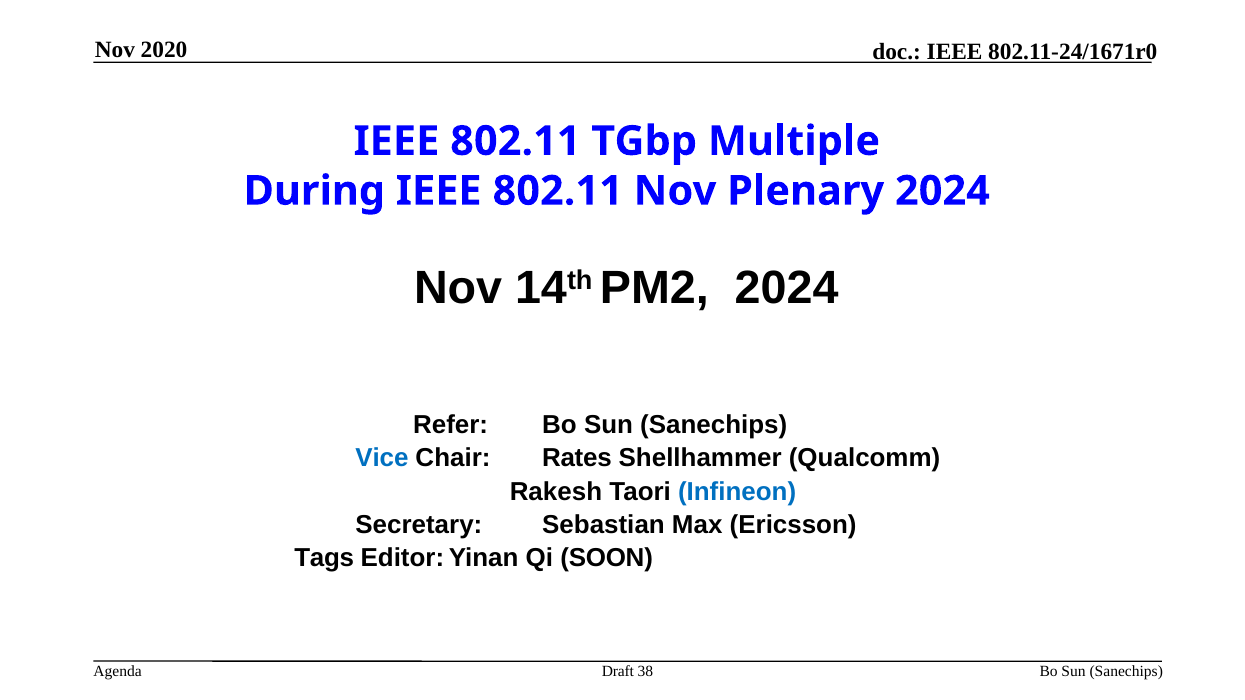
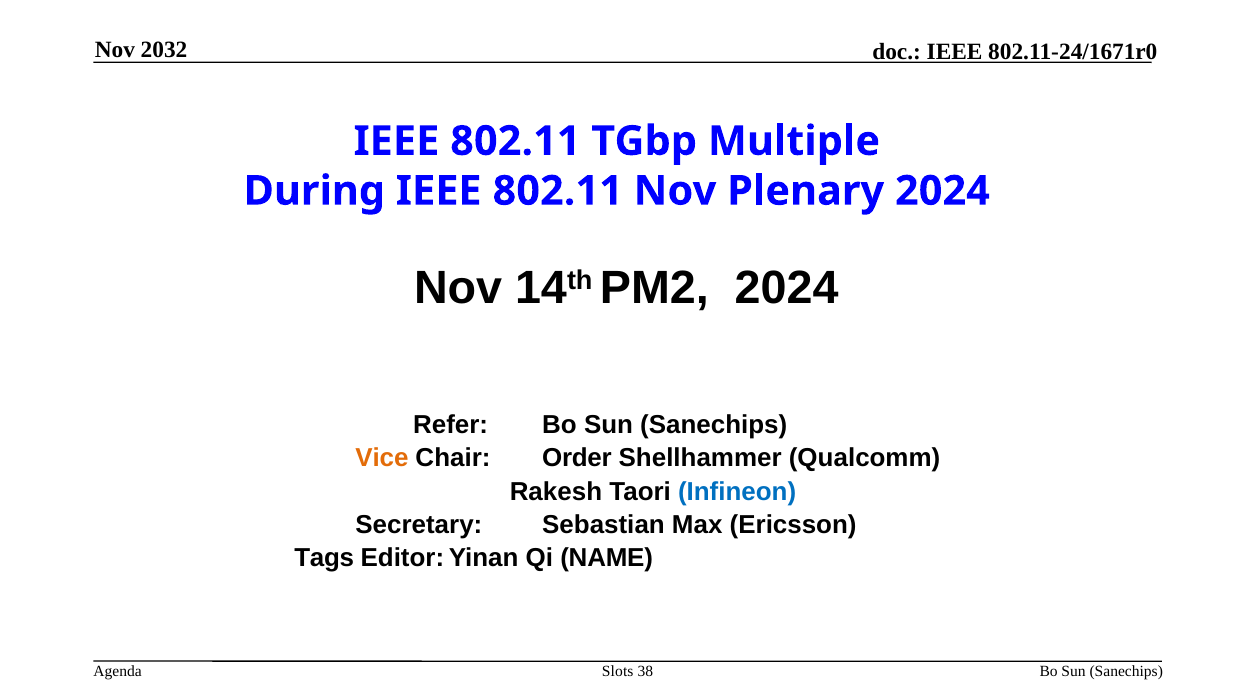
2020: 2020 -> 2032 (164, 49)
Vice colour: blue -> orange (382, 459)
Rates: Rates -> Order (577, 459)
SOON: SOON -> NAME (607, 558)
Draft: Draft -> Slots (618, 672)
